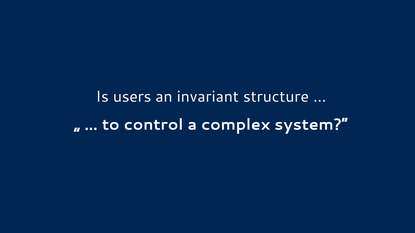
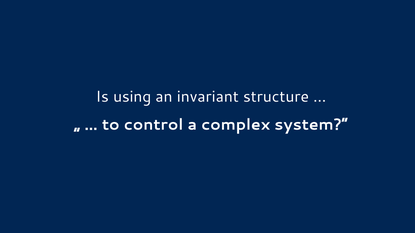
users: users -> using (132, 97)
